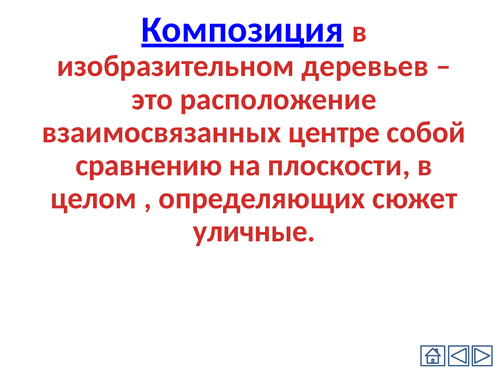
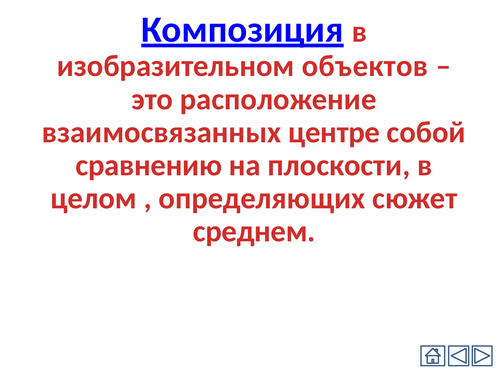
деревьев: деревьев -> объектов (365, 66)
уличные: уличные -> среднем (254, 232)
